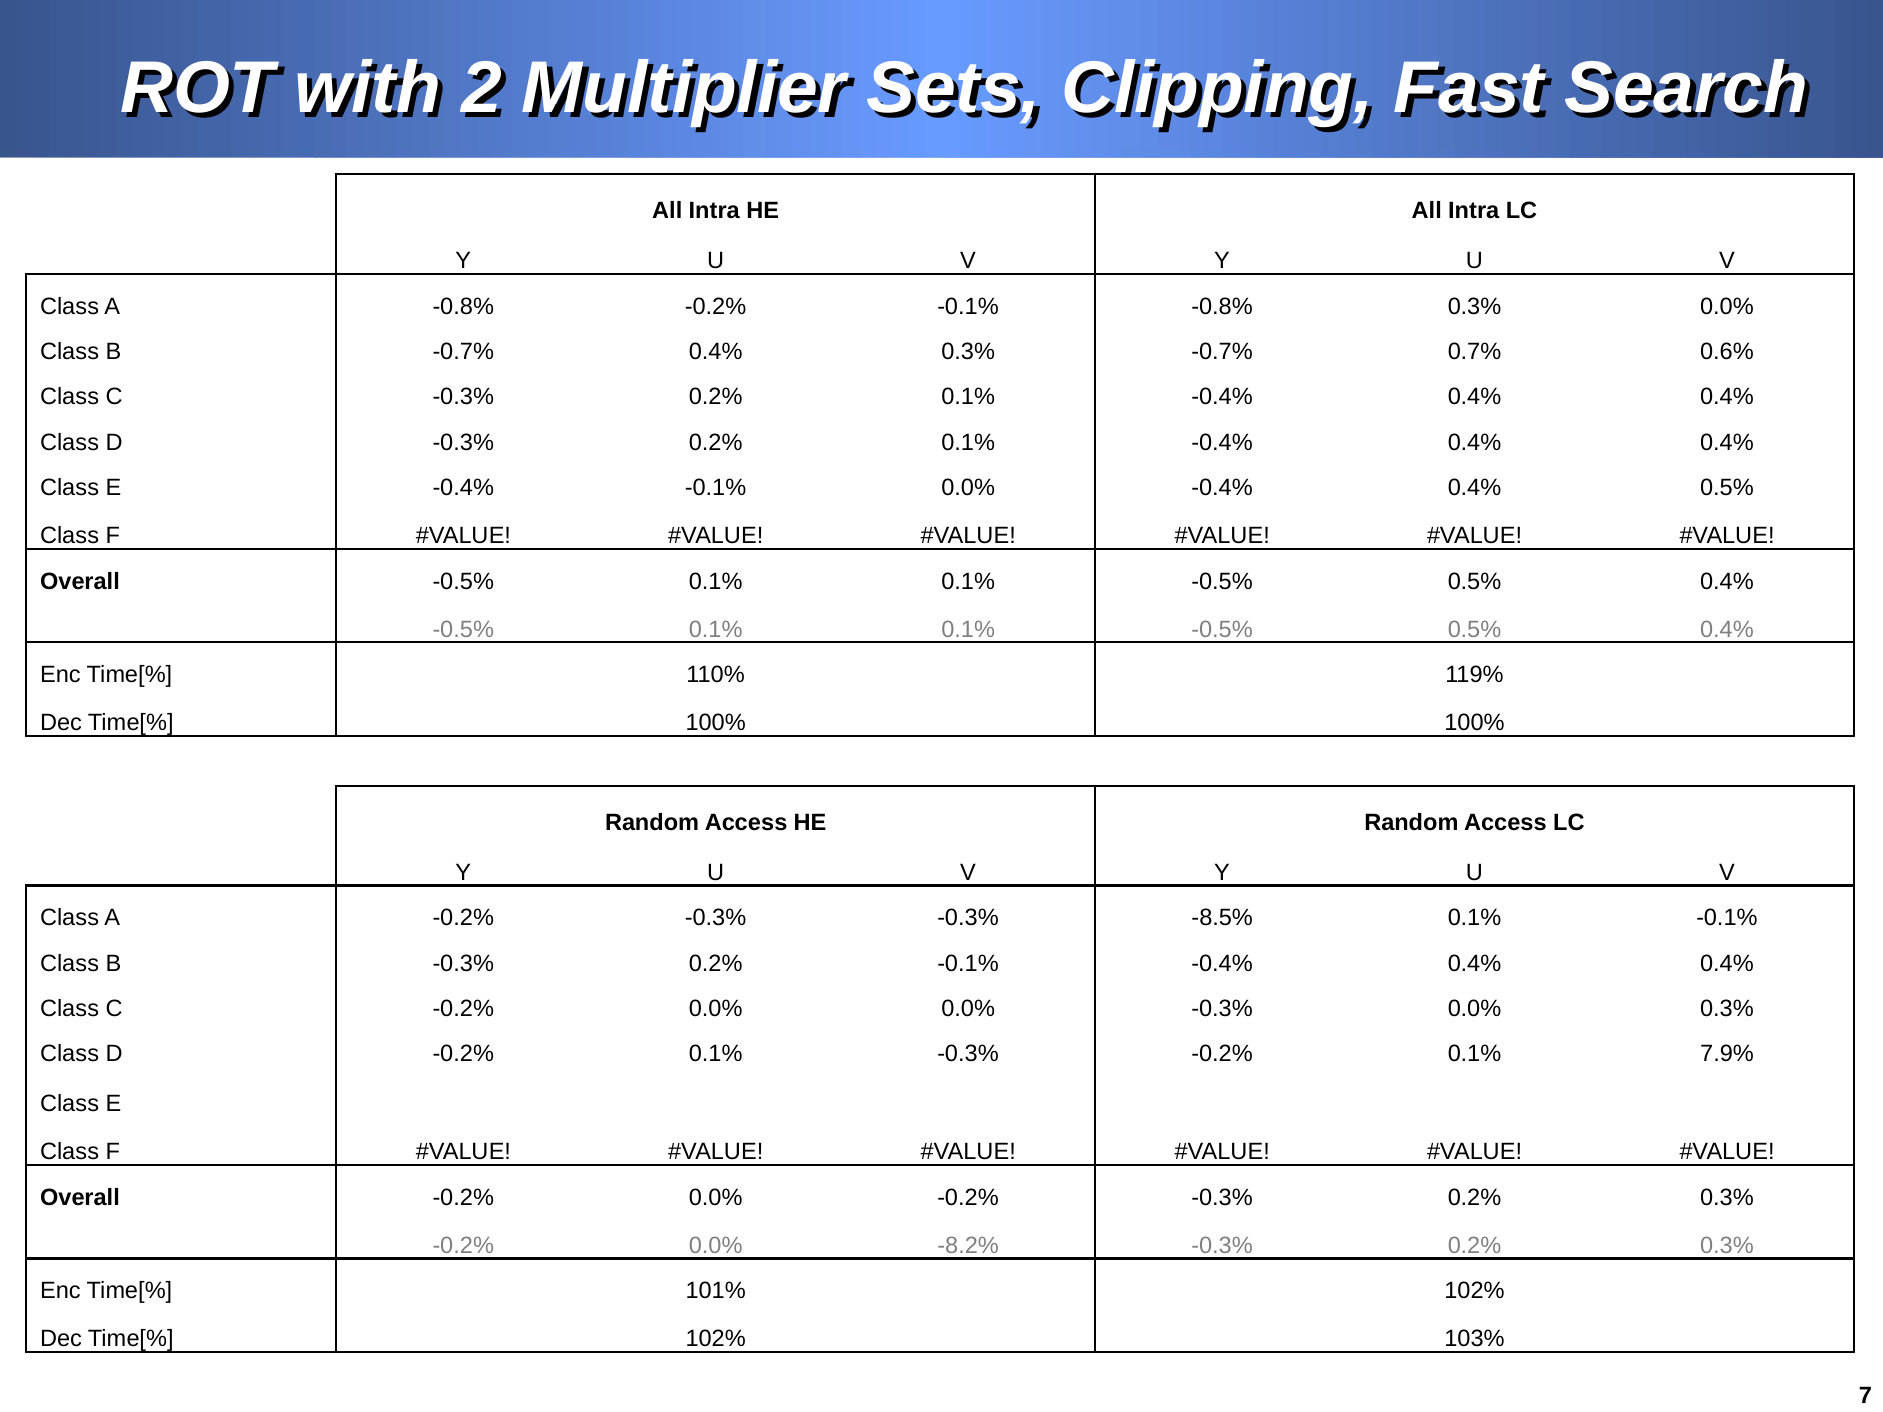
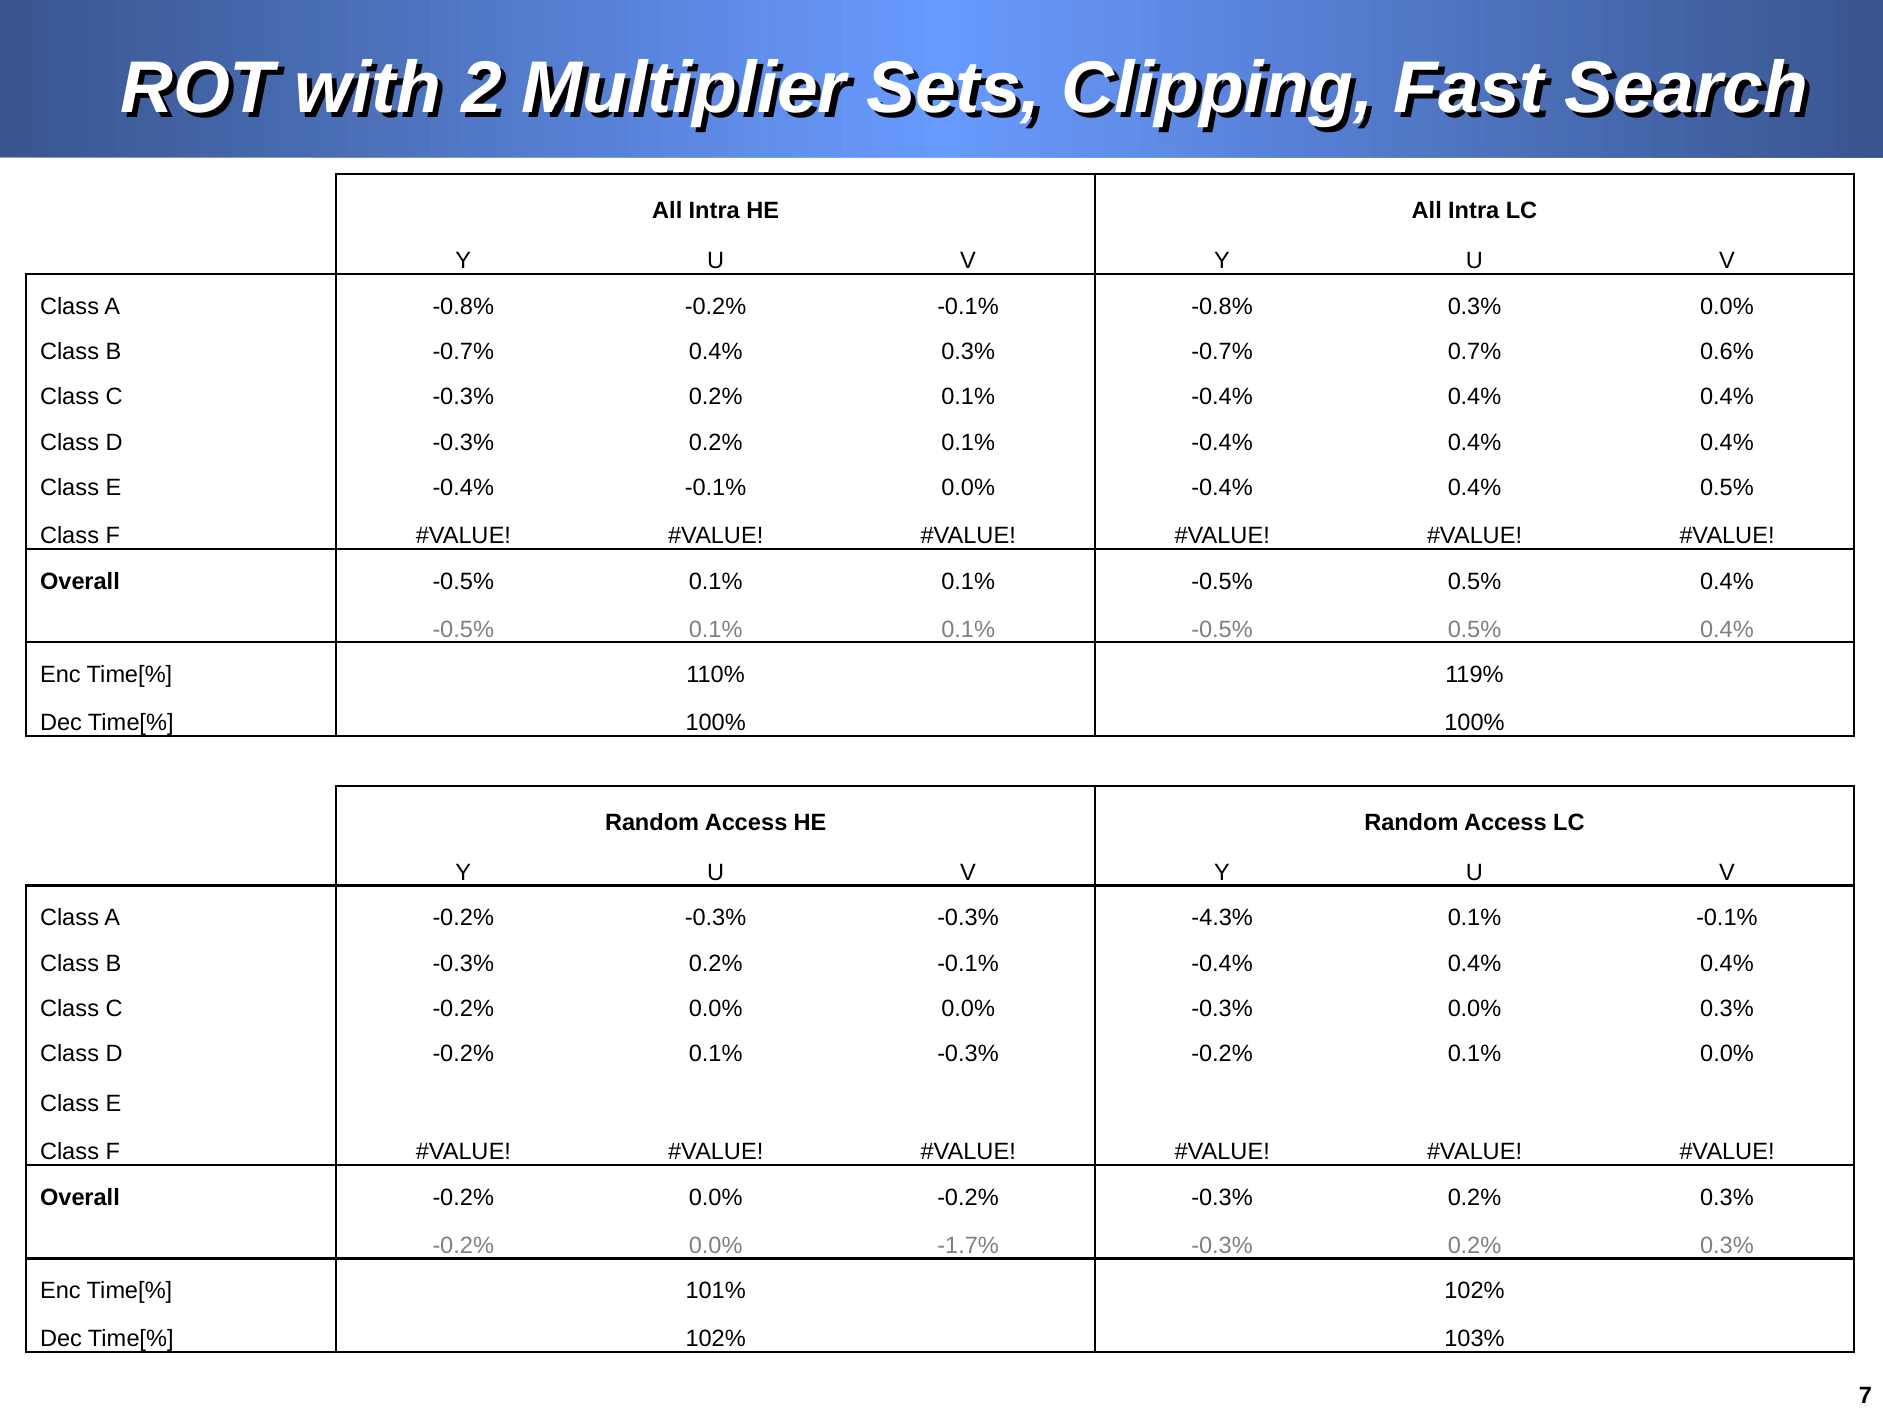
-8.5%: -8.5% -> -4.3% (1222, 918)
0.1% 7.9%: 7.9% -> 0.0% (1727, 1054)
-8.2%: -8.2% -> -1.7% (968, 1246)
